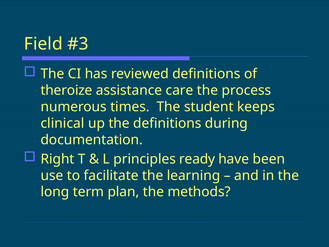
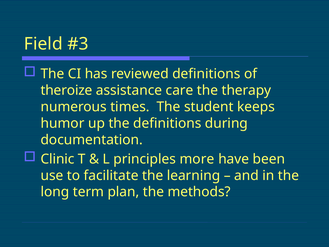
process: process -> therapy (246, 90)
clinical: clinical -> humor (63, 123)
Right: Right -> Clinic (58, 159)
ready: ready -> more (197, 159)
